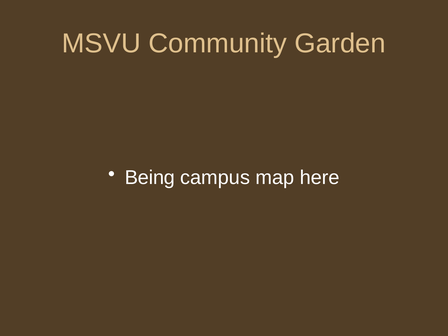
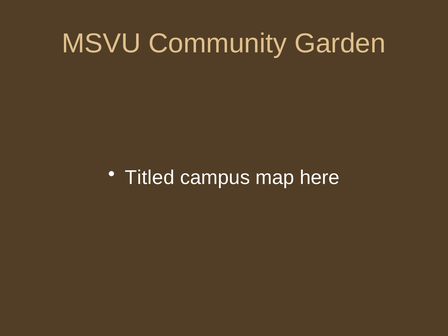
Being: Being -> Titled (150, 178)
